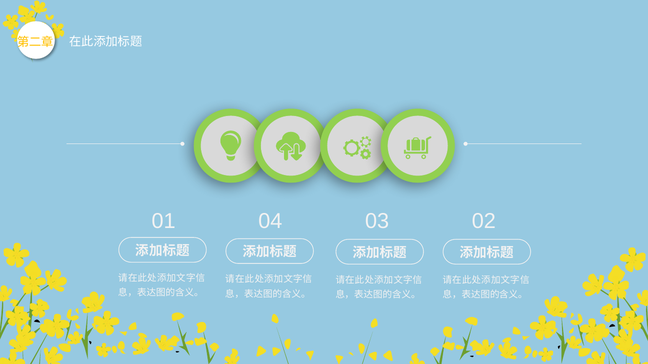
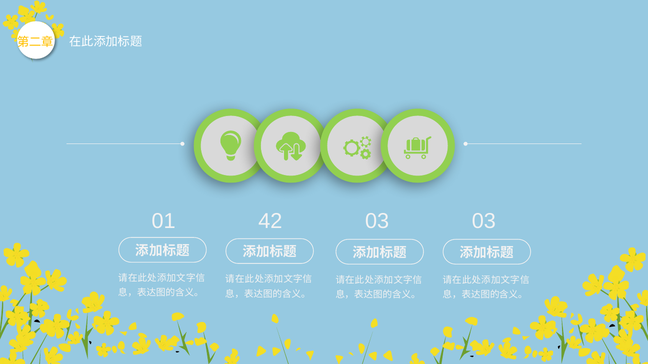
04: 04 -> 42 (270, 222)
03 02: 02 -> 03 (484, 222)
